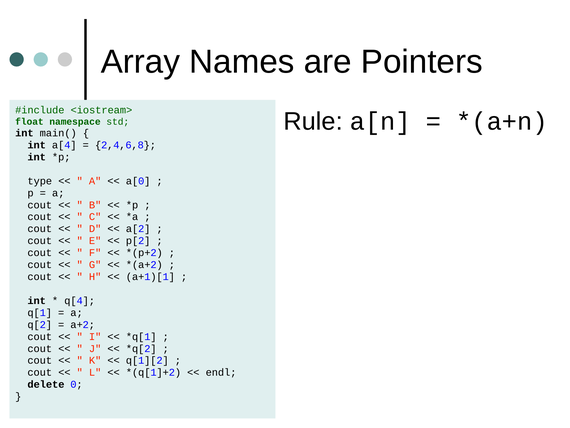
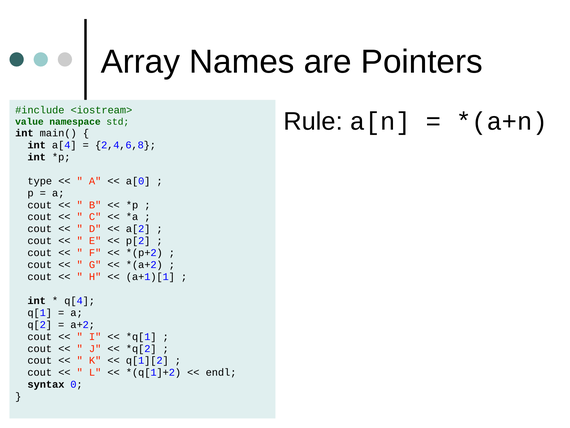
float: float -> value (29, 121)
delete: delete -> syntax (46, 384)
